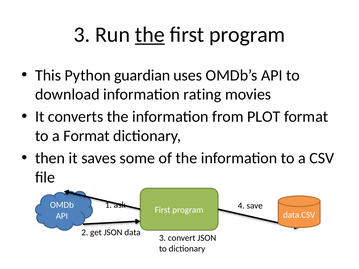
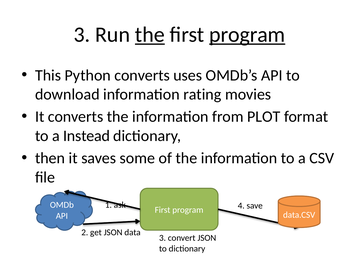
program underline: none -> present (247, 35)
Python guardian: guardian -> converts (142, 75)
a Format: Format -> Instead (87, 136)
